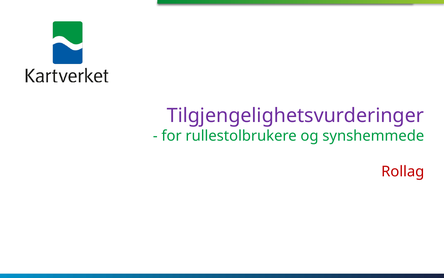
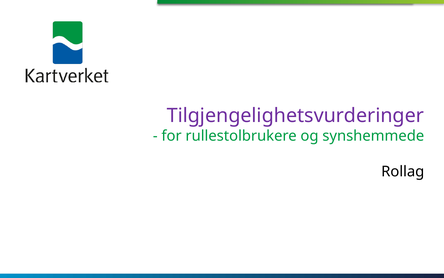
Rollag colour: red -> black (403, 171)
